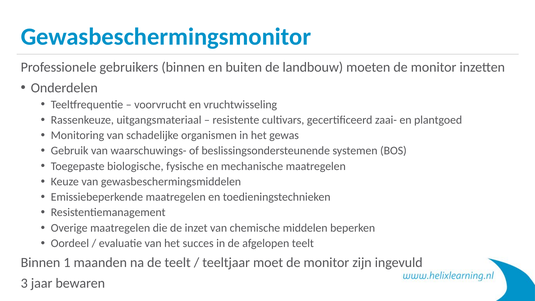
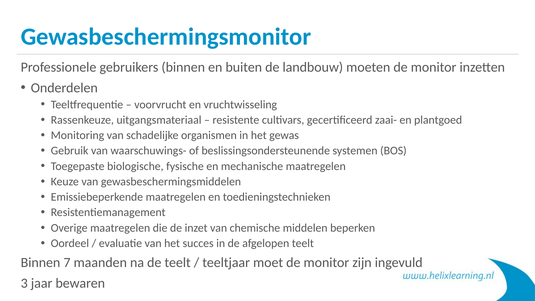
1: 1 -> 7 (67, 263)
